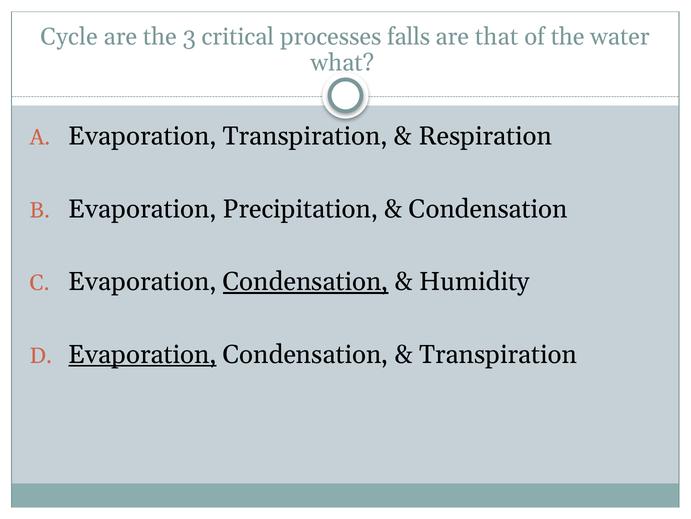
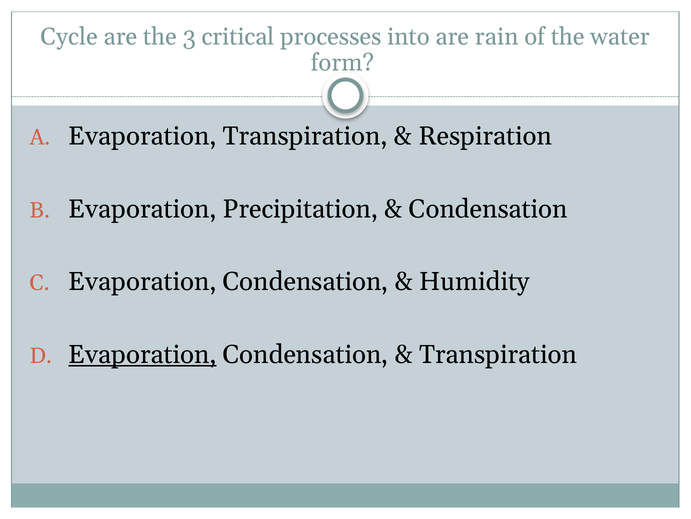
falls: falls -> into (408, 37)
that: that -> rain (497, 37)
what: what -> form (342, 63)
Condensation underline: present -> none (306, 281)
